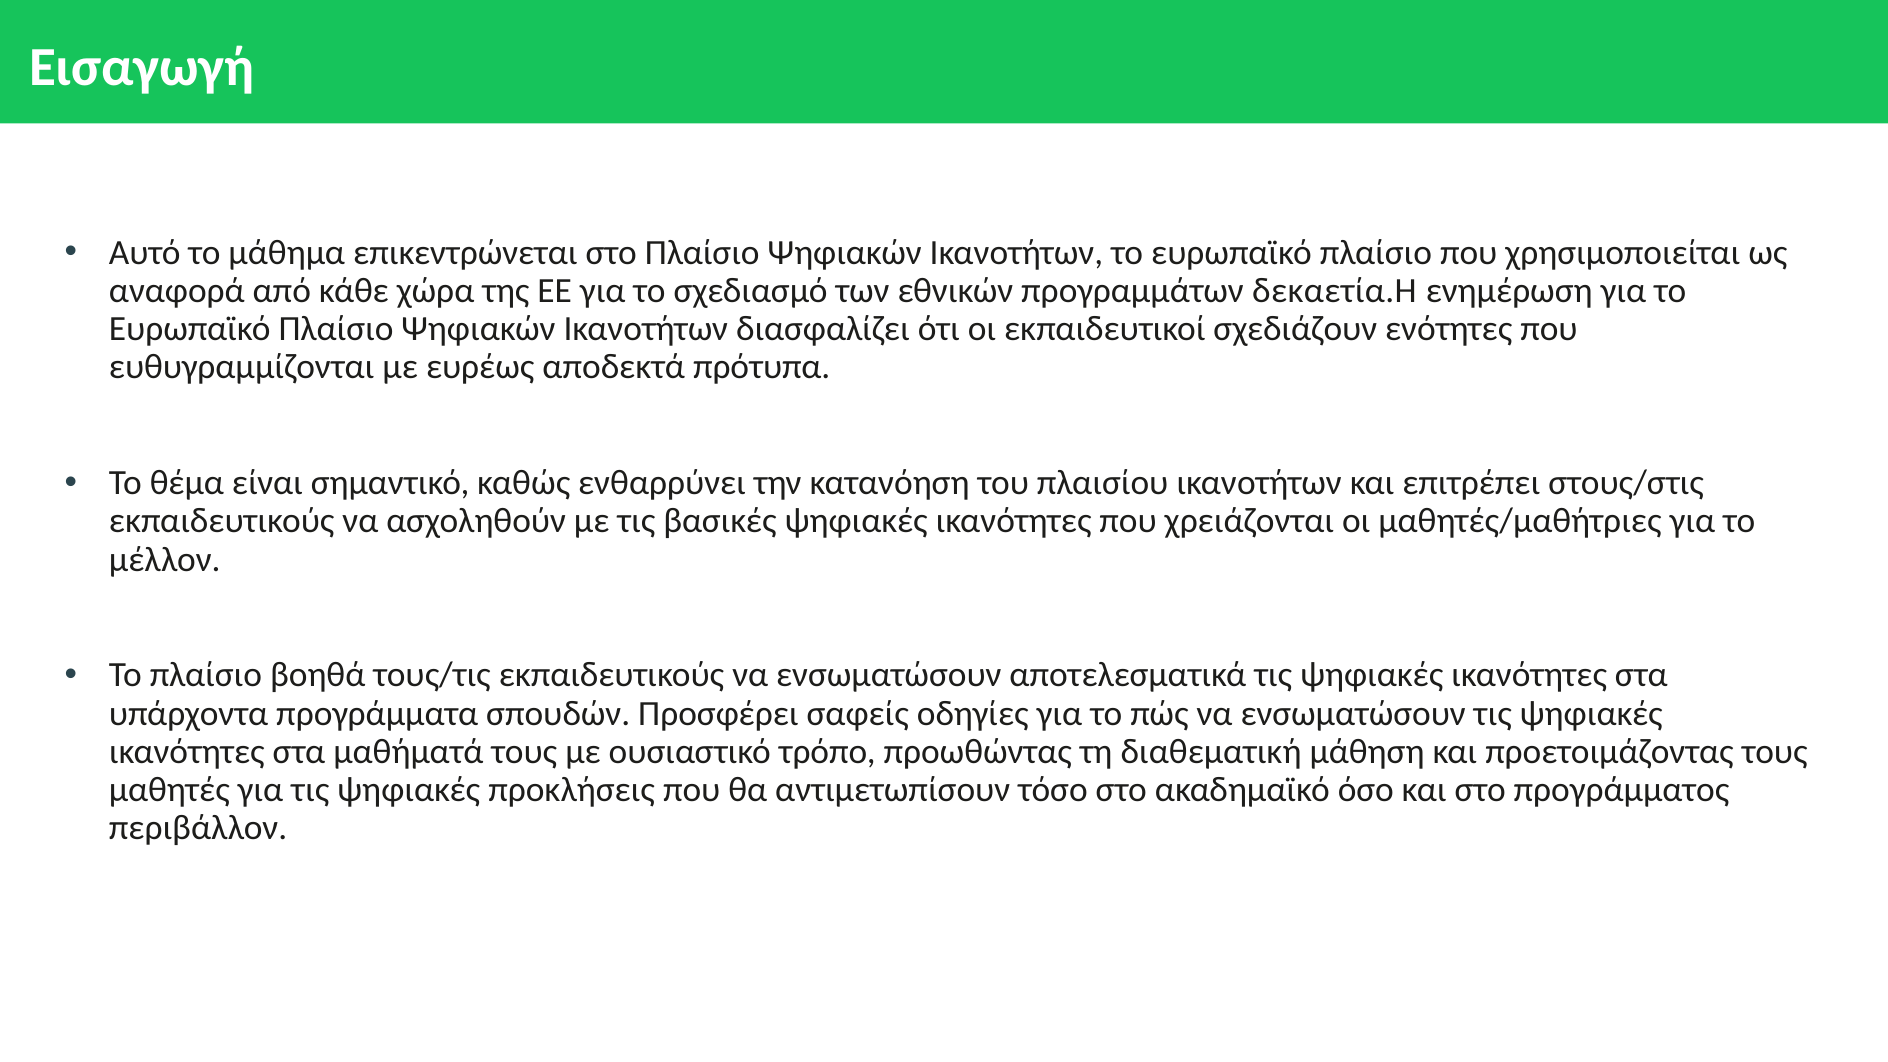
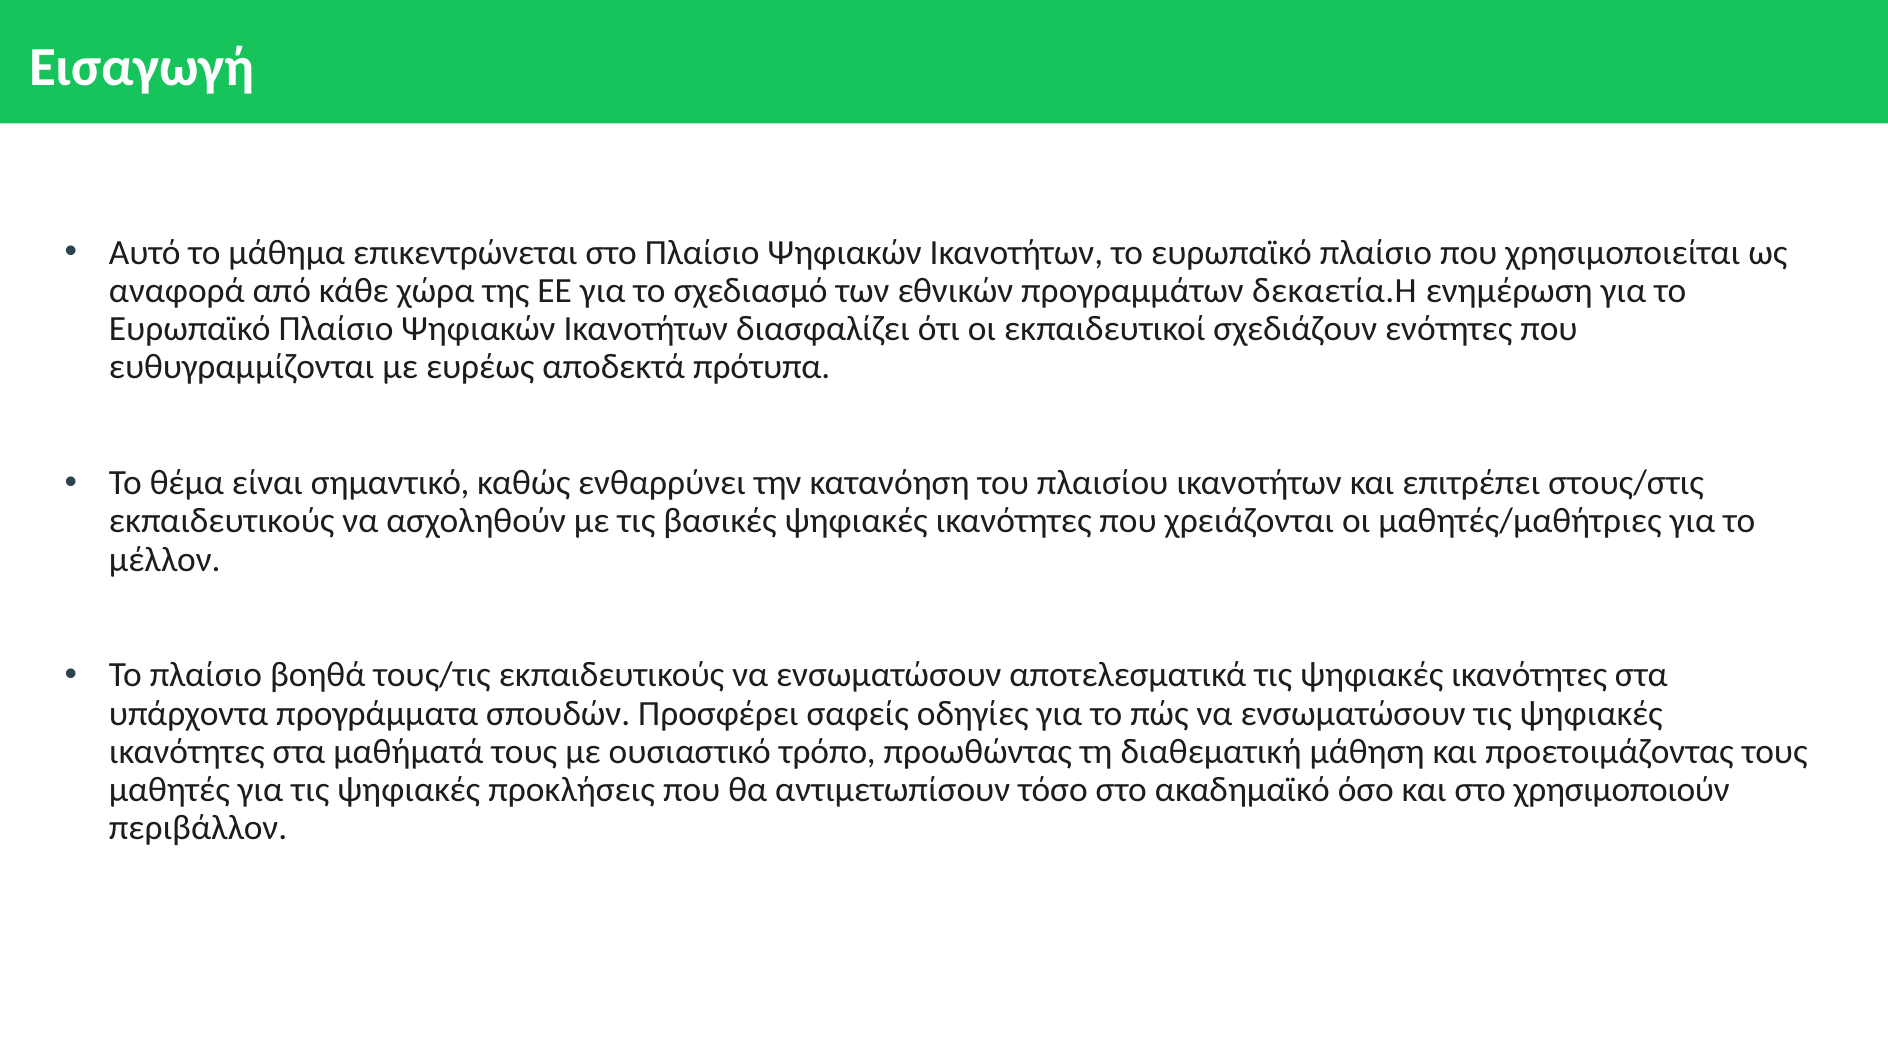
προγράμματος: προγράμματος -> χρησιμοποιούν (1622, 790)
